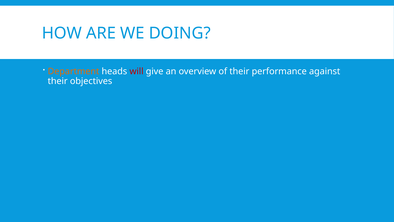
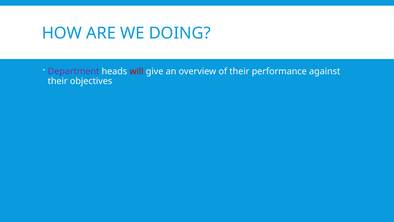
Department colour: orange -> purple (74, 71)
